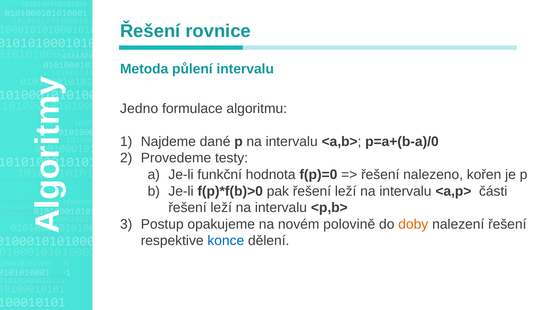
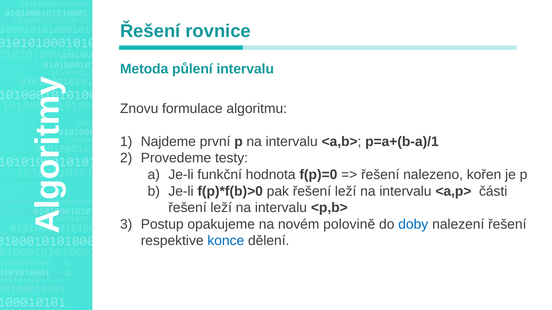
Jedno: Jedno -> Znovu (139, 109)
dané: dané -> první (215, 142)
p=a+(b-a)/0: p=a+(b-a)/0 -> p=a+(b-a)/1 (402, 142)
doby colour: orange -> blue (413, 225)
